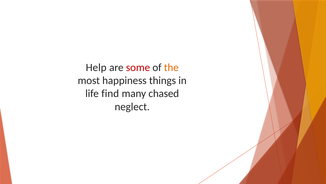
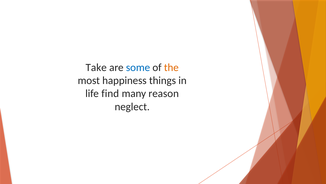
Help: Help -> Take (96, 67)
some colour: red -> blue (138, 67)
chased: chased -> reason (164, 93)
